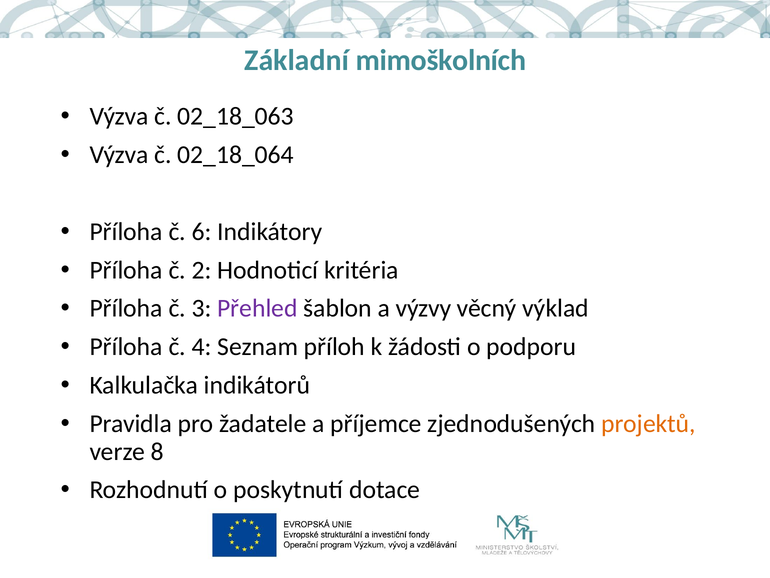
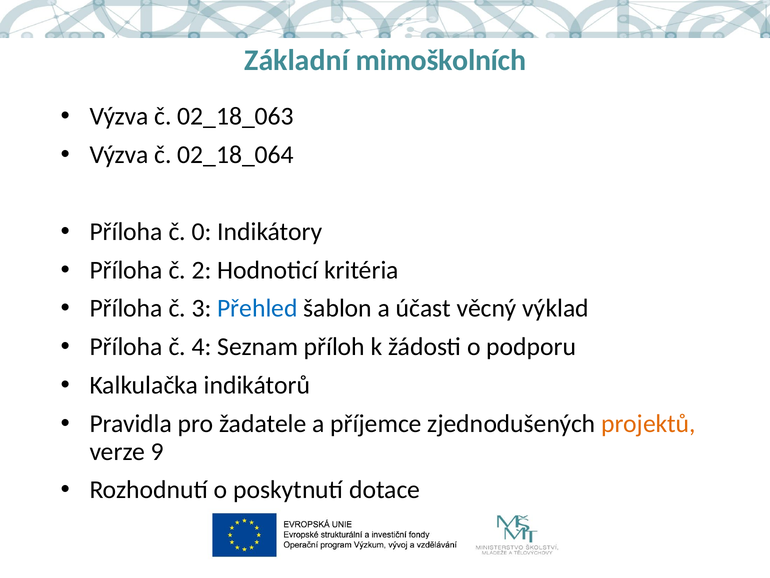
6: 6 -> 0 (202, 231)
Přehled colour: purple -> blue (257, 308)
výzvy: výzvy -> účast (423, 308)
8: 8 -> 9 (157, 451)
